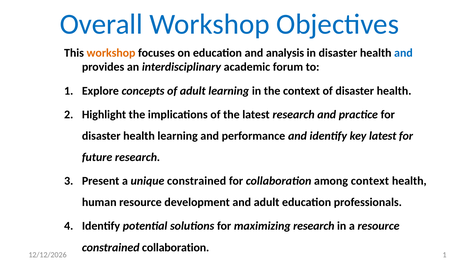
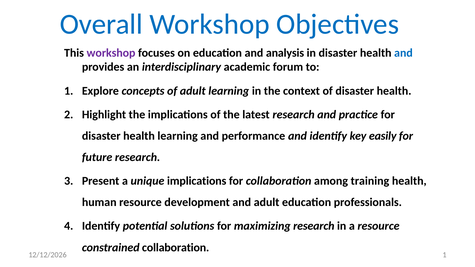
workshop colour: orange -> purple (111, 53)
key latest: latest -> easily (383, 136)
unique constrained: constrained -> implications (197, 181)
among context: context -> training (370, 181)
